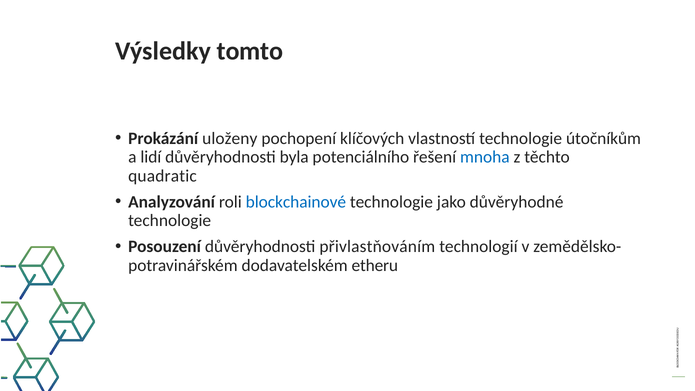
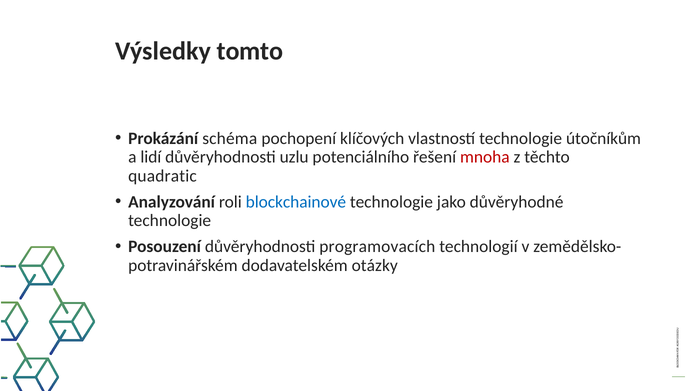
uloženy: uloženy -> schéma (230, 138)
byla: byla -> uzlu (294, 157)
mnoha colour: blue -> red (485, 157)
přivlastňováním: přivlastňováním -> programovacích (377, 247)
etheru: etheru -> otázky (375, 265)
